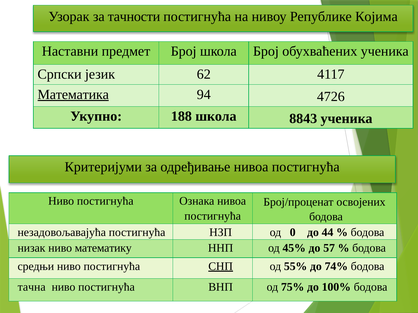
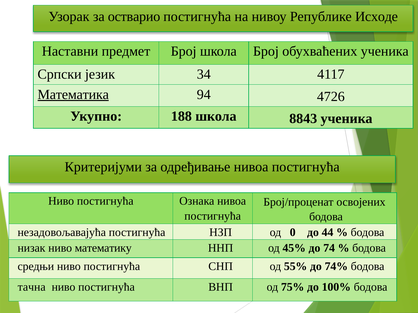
тачности: тачности -> остварио (134, 17)
Којима: Којима -> Исходе (377, 17)
62: 62 -> 34 (204, 74)
57: 57 -> 74 (329, 248)
СНП underline: present -> none (221, 267)
